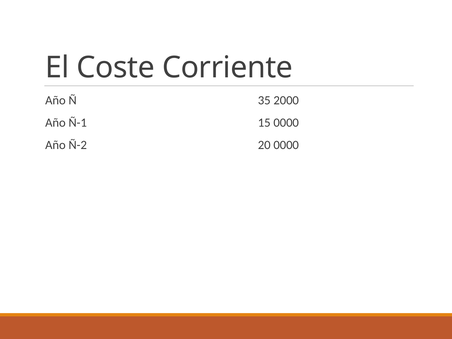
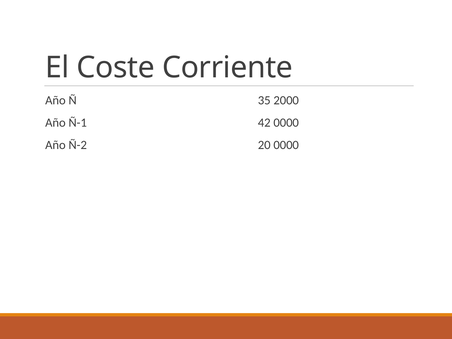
15: 15 -> 42 (264, 123)
